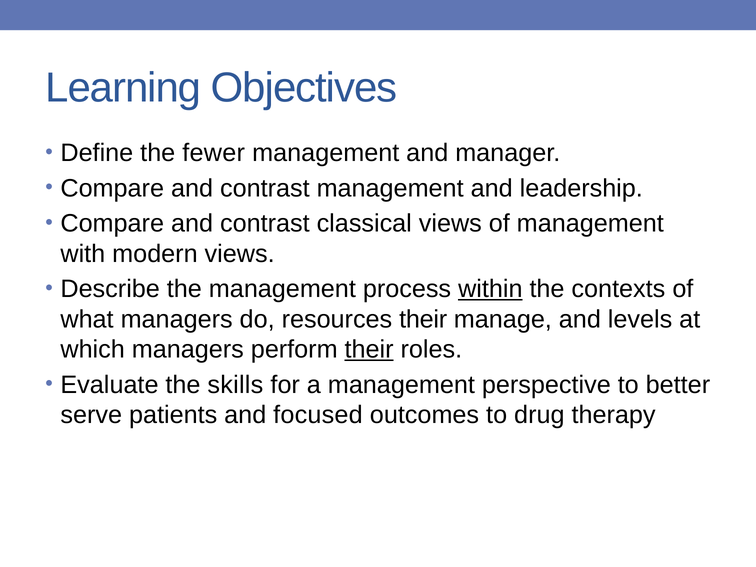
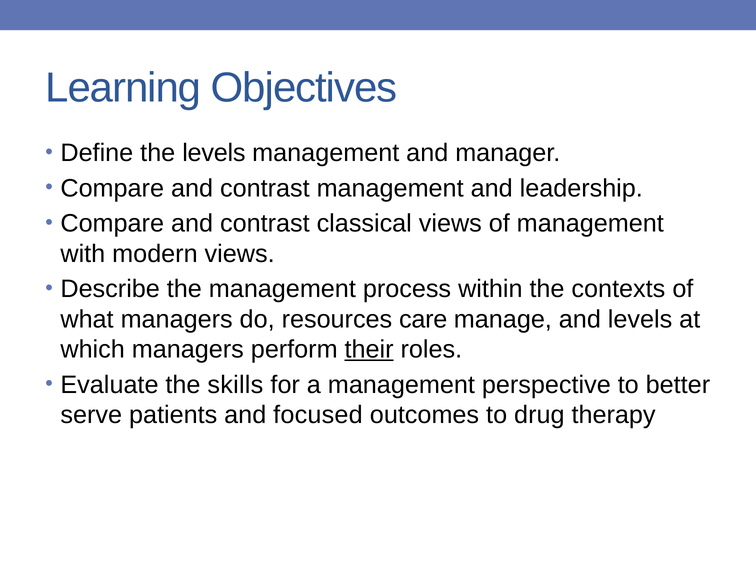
the fewer: fewer -> levels (214, 153)
within underline: present -> none (490, 289)
resources their: their -> care (423, 319)
